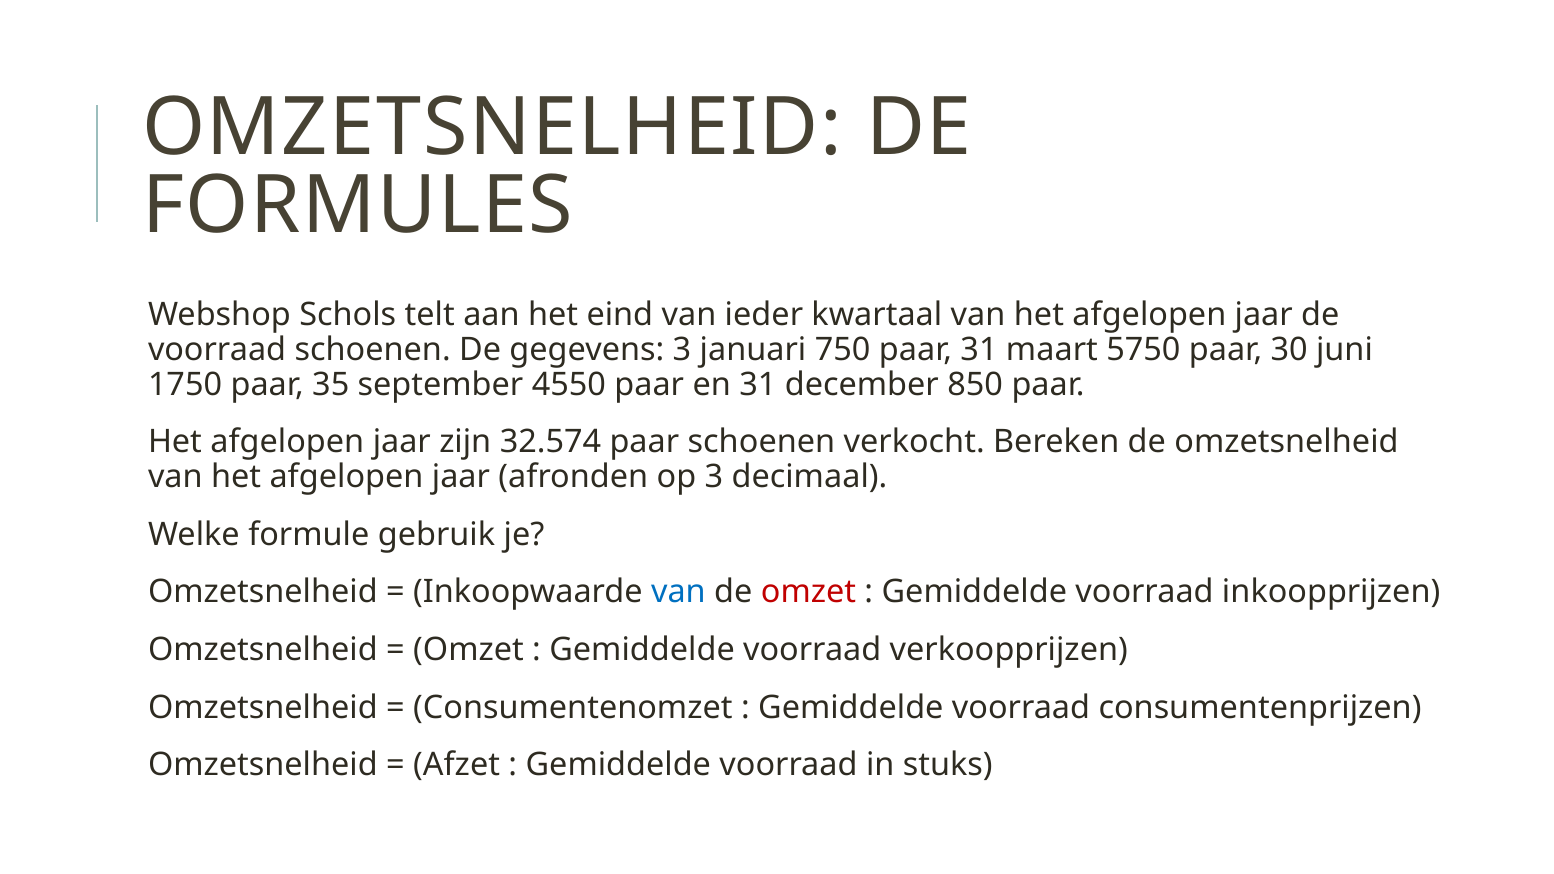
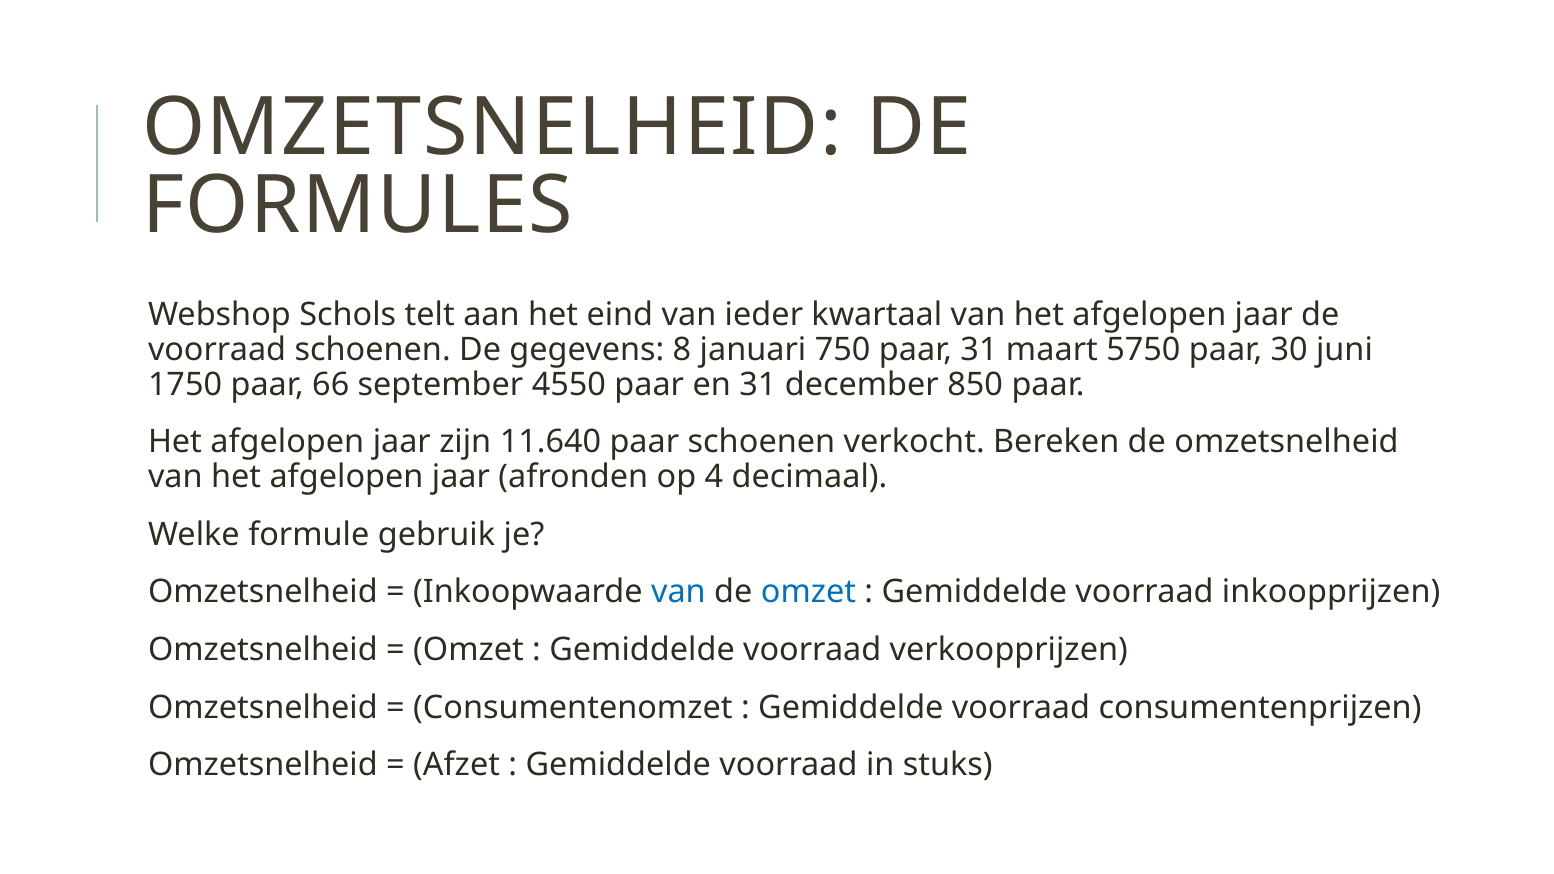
gegevens 3: 3 -> 8 (682, 349)
35: 35 -> 66 (331, 384)
32.574: 32.574 -> 11.640 (550, 442)
op 3: 3 -> 4 (714, 477)
omzet colour: red -> blue (808, 592)
